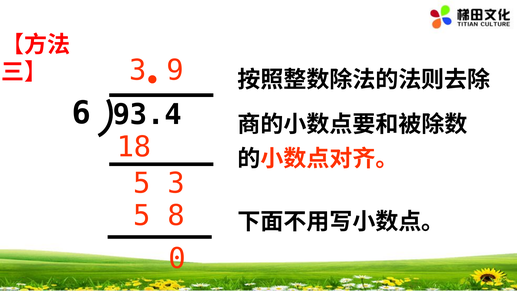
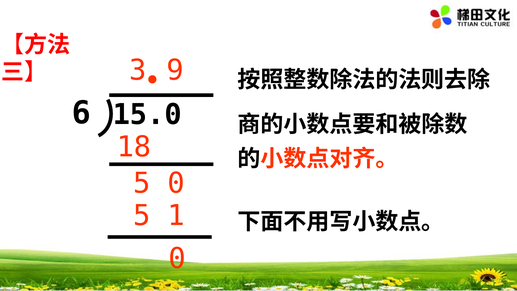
93.4: 93.4 -> 15.0 (147, 115)
5 3: 3 -> 0 (176, 183)
8: 8 -> 1 (176, 216)
